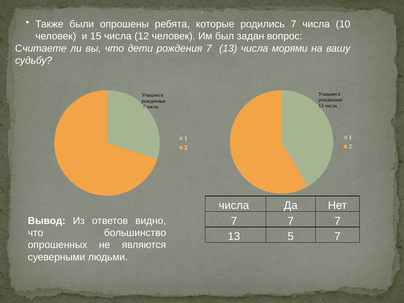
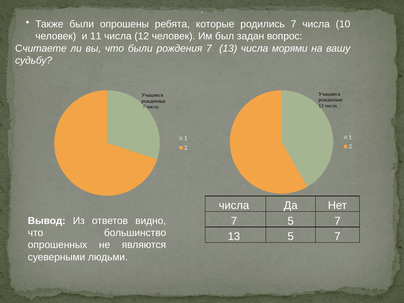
15: 15 -> 11 (96, 36)
что дети: дети -> были (140, 48)
7: 7 -> 5 (291, 221)
